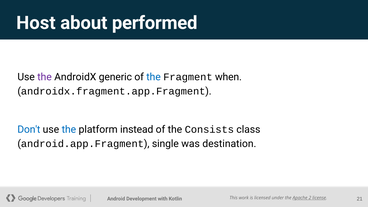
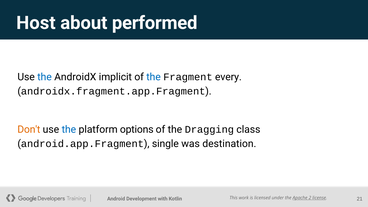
the colour: purple -> blue (45, 77)
generic: generic -> implicit (115, 77)
when: when -> every (228, 77)
Don't colour: blue -> orange (29, 130)
instead: instead -> options (137, 130)
Consists: Consists -> Dragging (209, 130)
